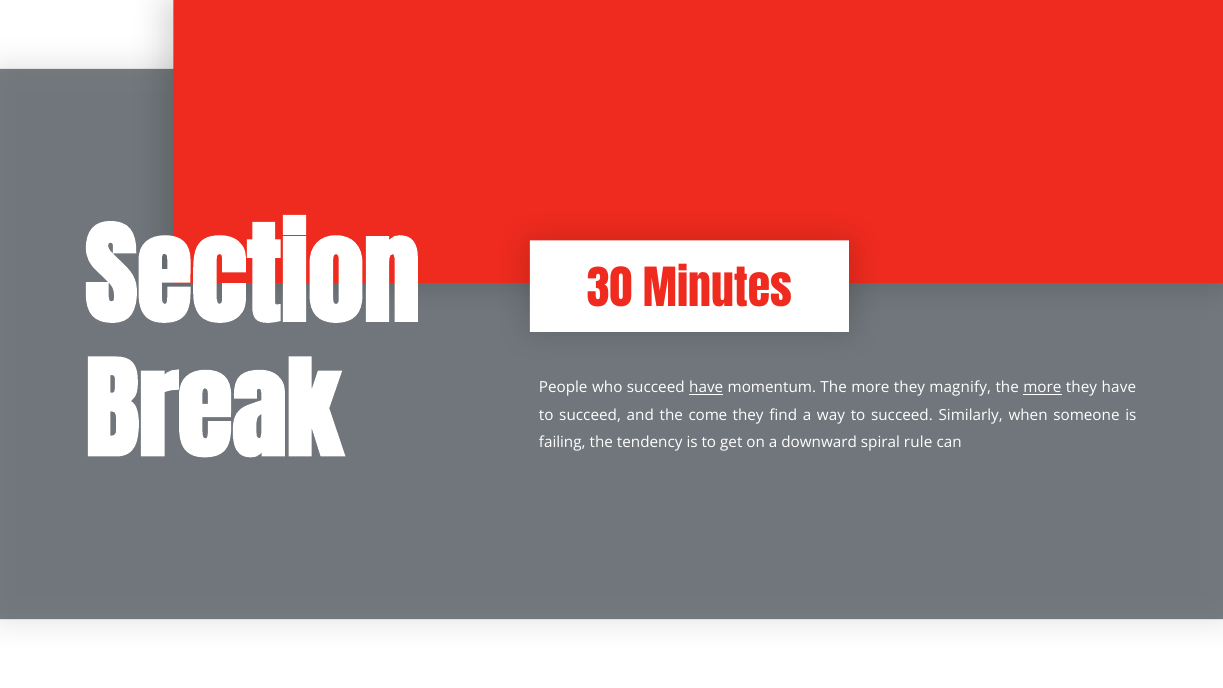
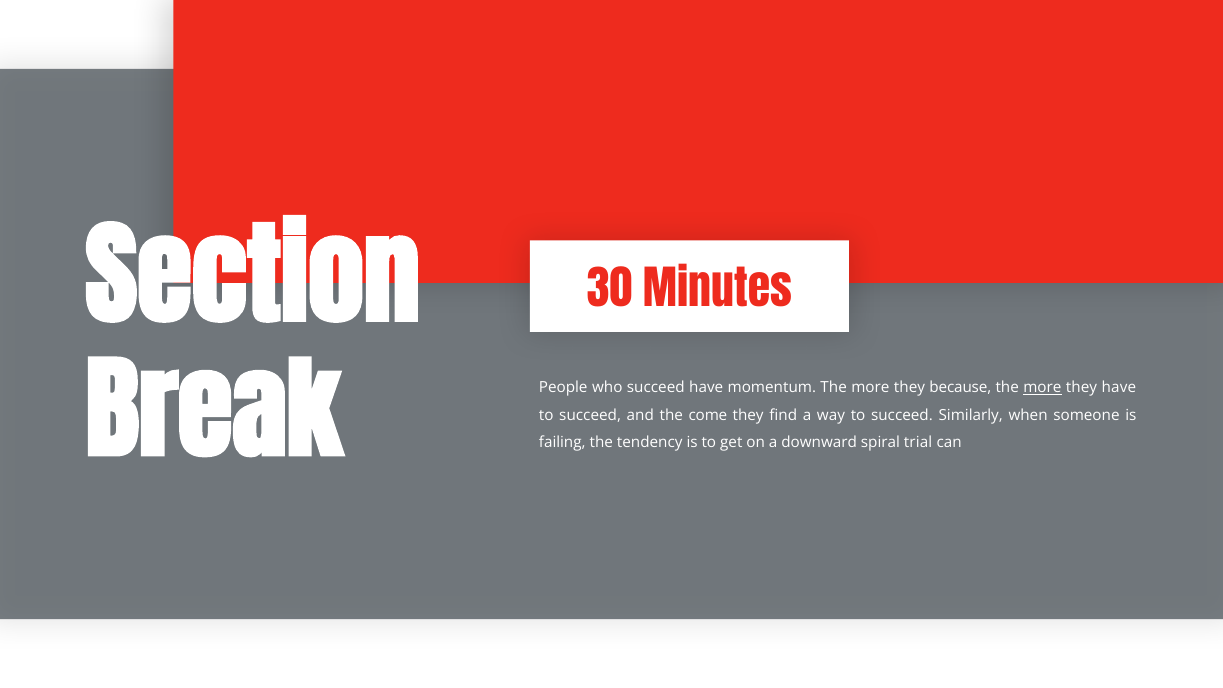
have underline: present -> none (706, 387)
magnify: magnify -> because (960, 387)
rule: rule -> trial (918, 442)
